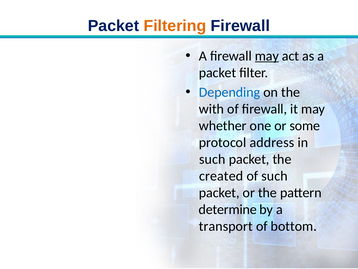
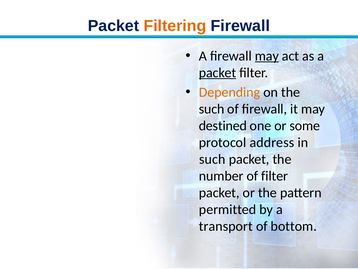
packet underline: none -> present (218, 73)
Depending colour: blue -> orange (230, 92)
with: with -> such (212, 109)
whether: whether -> destined (223, 125)
created: created -> number (221, 176)
of such: such -> filter (275, 176)
determine: determine -> permitted (228, 209)
